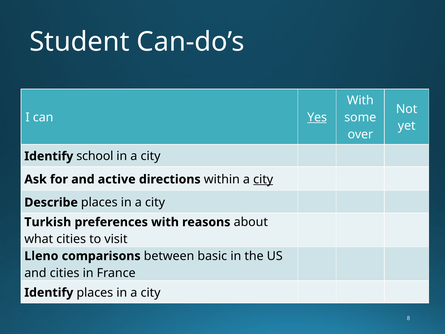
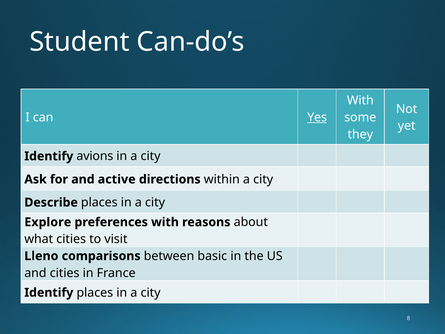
over: over -> they (360, 134)
school: school -> avions (95, 156)
city underline: present -> none (263, 179)
Turkish: Turkish -> Explore (48, 222)
